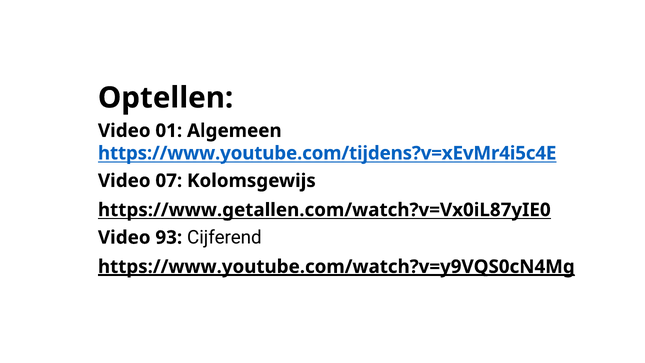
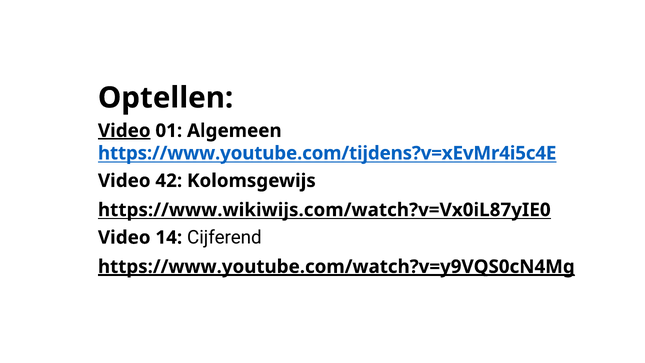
Video underline: none -> present (124, 131)
07: 07 -> 42 (169, 181)
https://www.getallen.com/watch?v=Vx0iL87yIE0: https://www.getallen.com/watch?v=Vx0iL87yIE0 -> https://www.wikiwijs.com/watch?v=Vx0iL87yIE0 (324, 210)
93: 93 -> 14 (169, 237)
